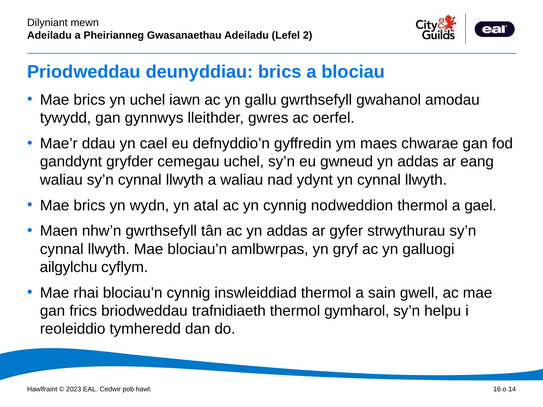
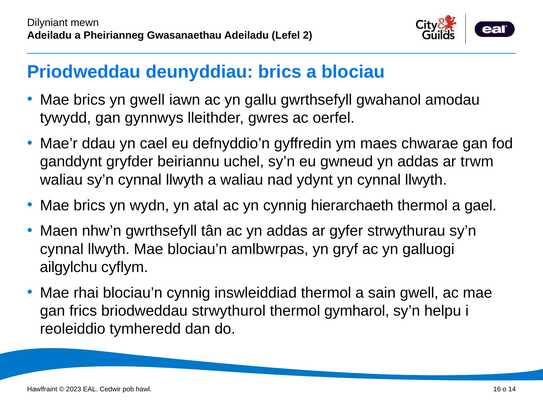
yn uchel: uchel -> gwell (147, 100)
cemegau: cemegau -> beiriannu (188, 162)
eang: eang -> trwm (477, 162)
nodweddion: nodweddion -> hierarchaeth (352, 205)
trafnidiaeth: trafnidiaeth -> strwythurol (229, 311)
